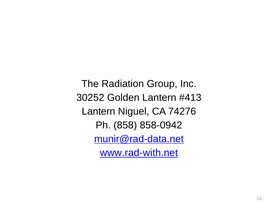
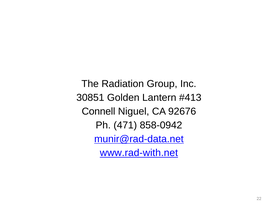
30252: 30252 -> 30851 (90, 98)
Lantern: Lantern -> Connell (98, 112)
74276: 74276 -> 92676 (182, 112)
858: 858 -> 471 (125, 126)
